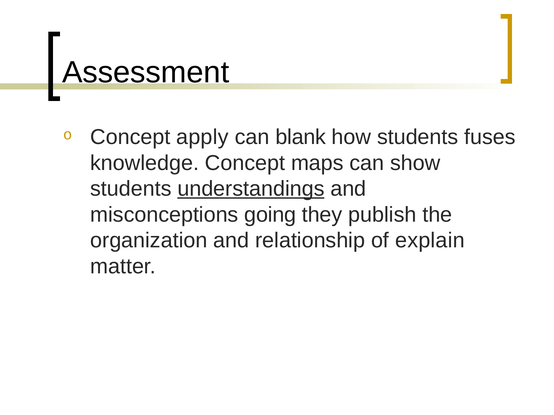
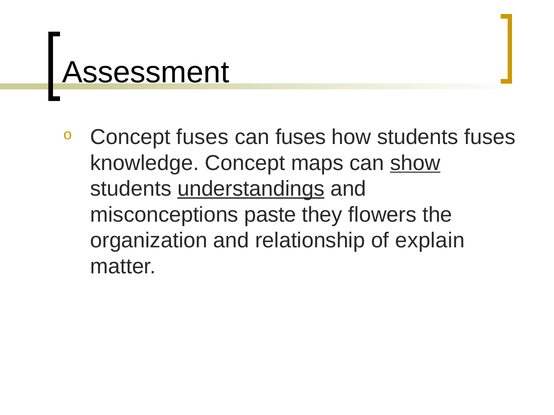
Concept apply: apply -> fuses (202, 137)
can blank: blank -> fuses (301, 137)
show underline: none -> present (415, 163)
going: going -> paste (270, 215)
publish: publish -> flowers (382, 215)
